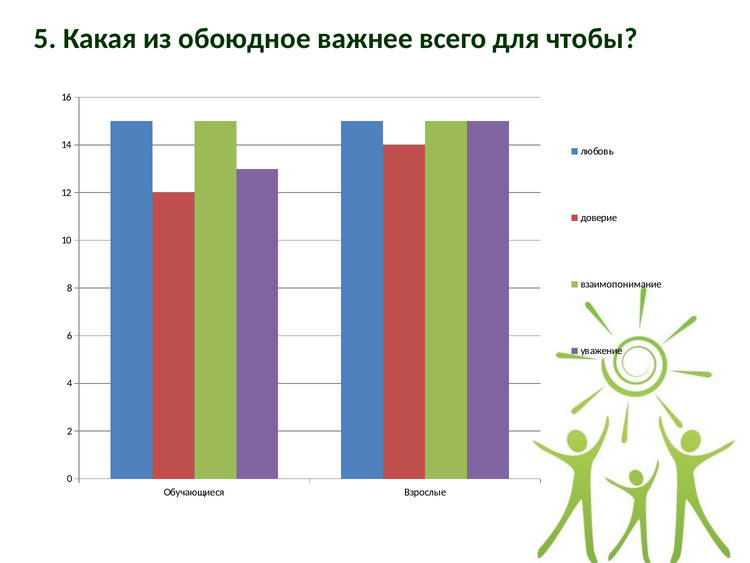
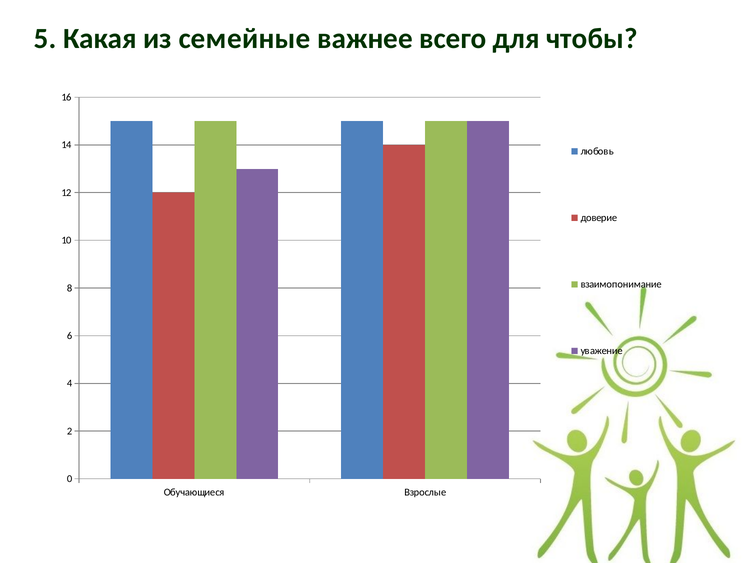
обоюдное: обоюдное -> семейные (244, 39)
